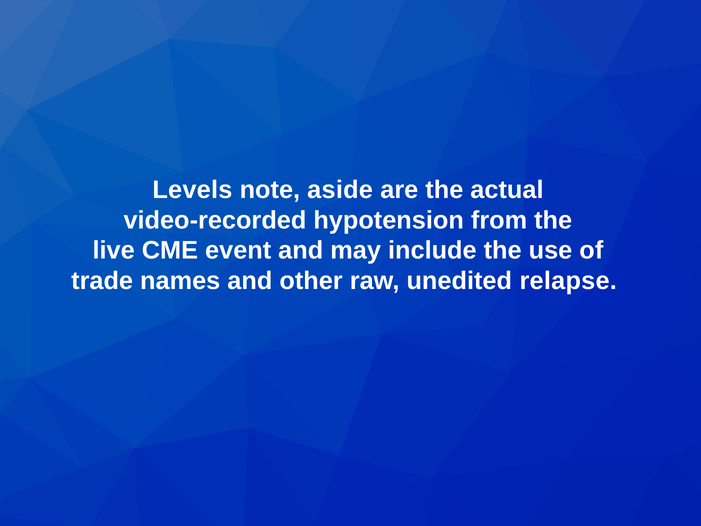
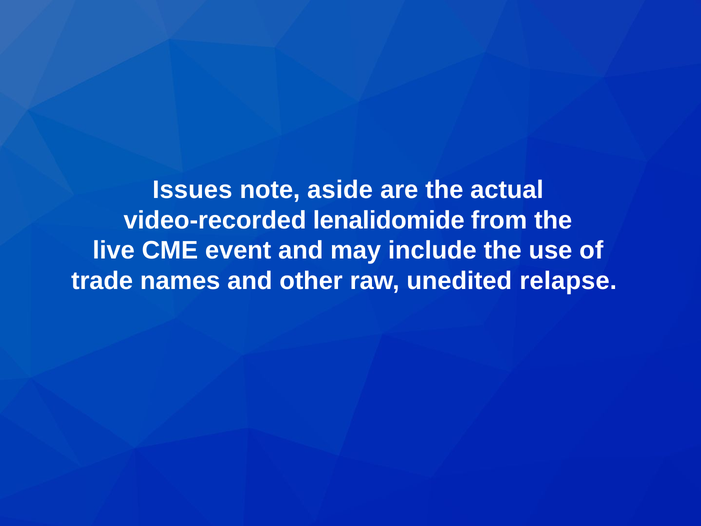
Levels: Levels -> Issues (192, 190)
hypotension: hypotension -> lenalidomide (389, 220)
